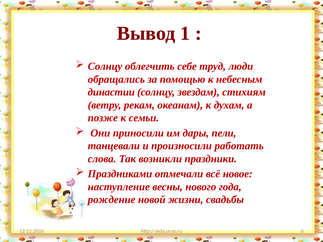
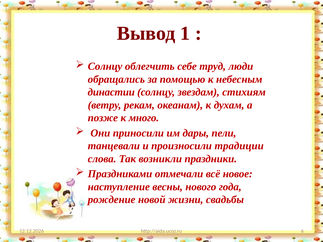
семьи: семьи -> много (144, 118)
работать: работать -> традиции (239, 146)
